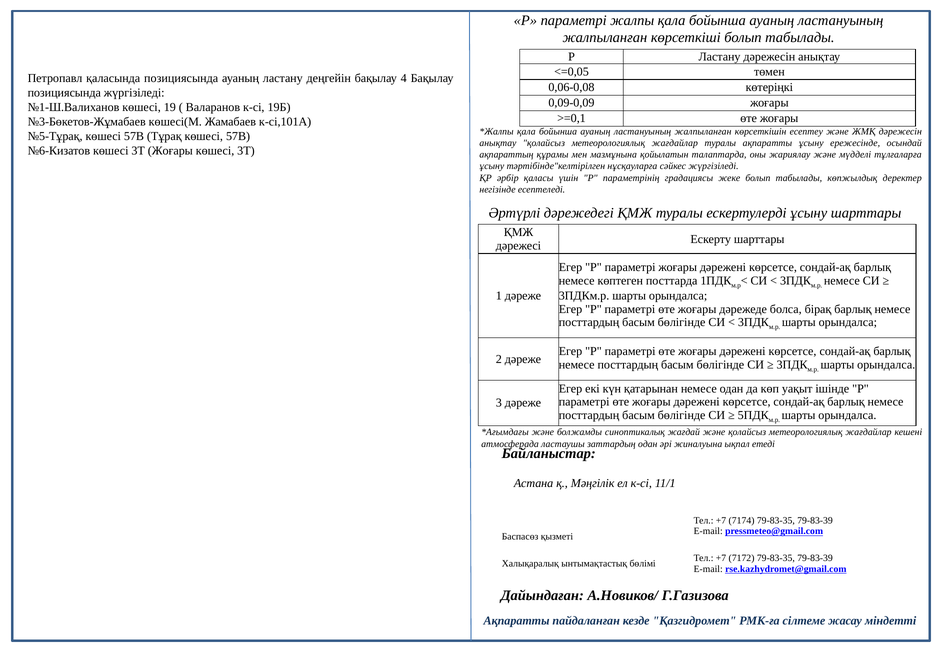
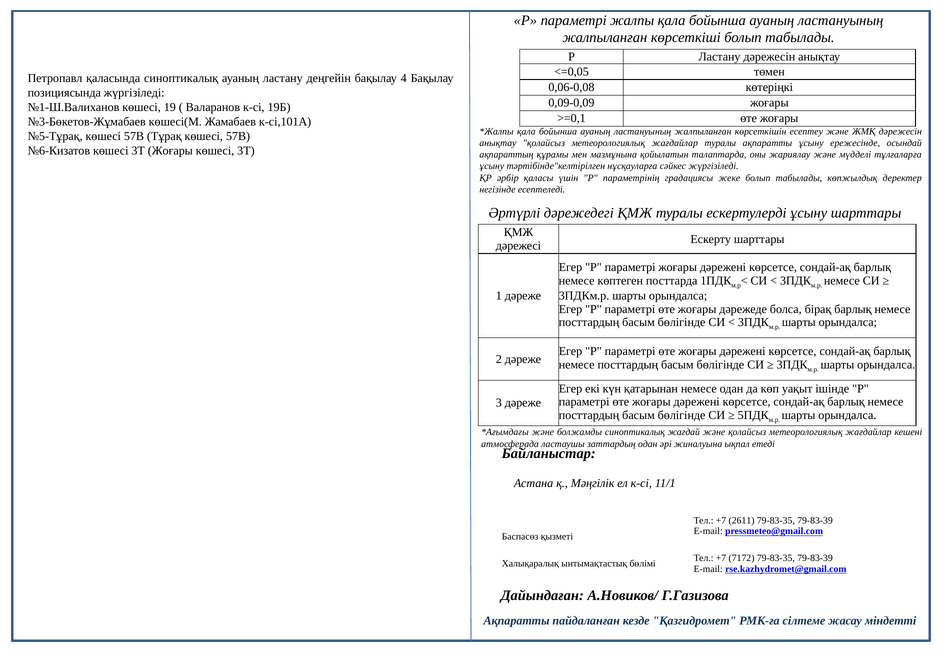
қаласында позициясында: позициясында -> синоптикалық (181, 78)
7174: 7174 -> 2611 (742, 521)
